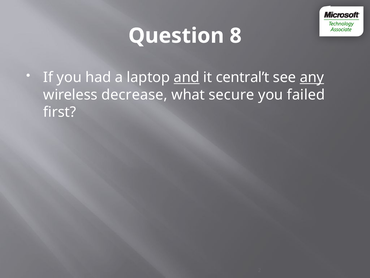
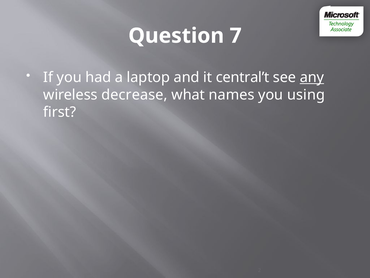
8: 8 -> 7 (236, 36)
and underline: present -> none (187, 77)
secure: secure -> names (232, 95)
failed: failed -> using (306, 95)
